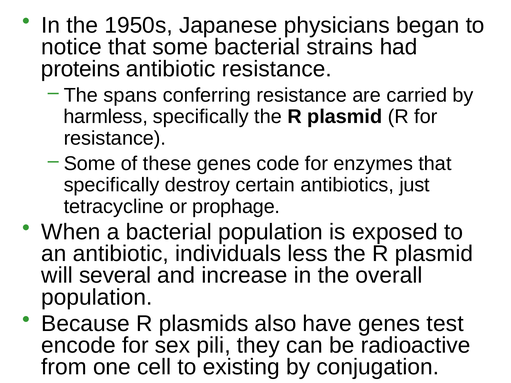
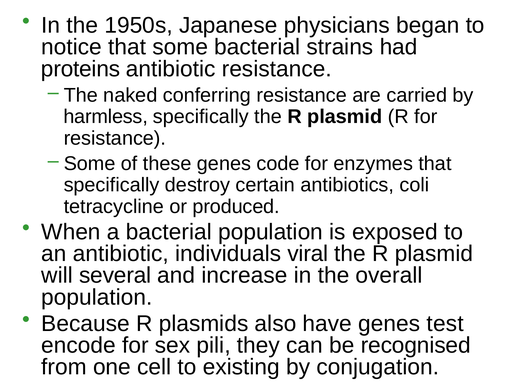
spans: spans -> naked (130, 95)
just: just -> coli (414, 185)
prophage: prophage -> produced (236, 207)
less: less -> viral (308, 254)
radioactive: radioactive -> recognised (416, 346)
